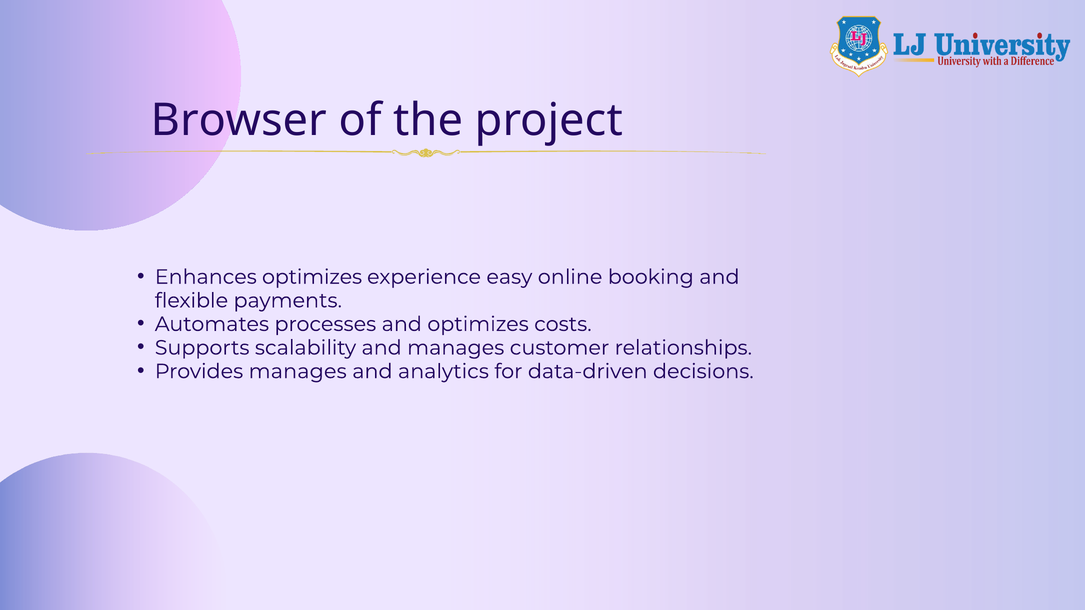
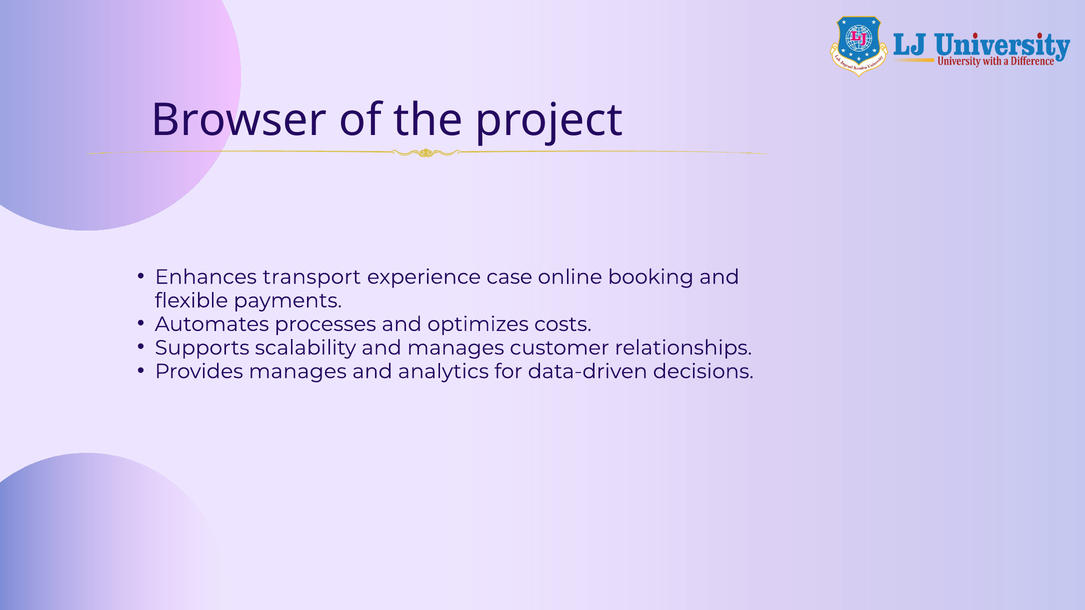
Enhances optimizes: optimizes -> transport (312, 277)
easy: easy -> case (509, 277)
